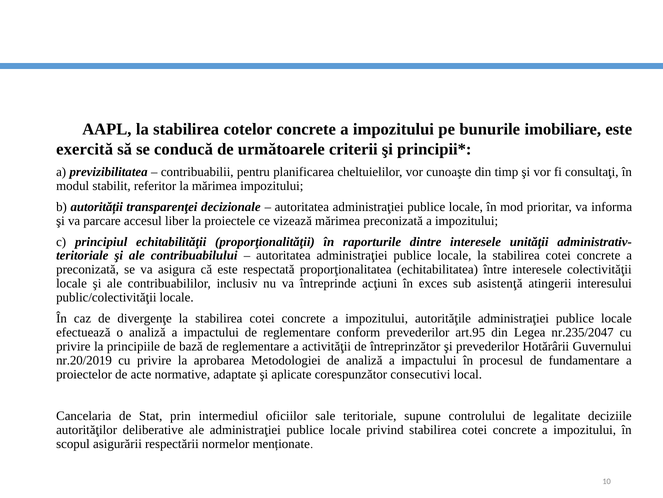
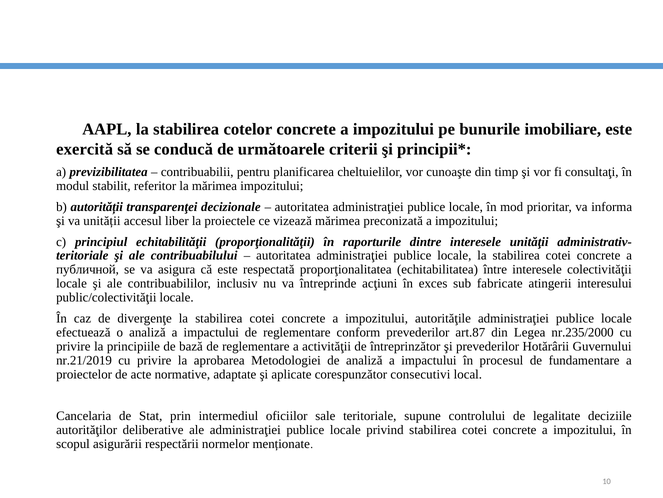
parcare: parcare -> unității (102, 221)
preconizată: preconizată -> публичной (88, 269)
asistenţă: asistenţă -> fabricate (500, 283)
art.95: art.95 -> art.87 (470, 332)
nr.235/2047: nr.235/2047 -> nr.235/2000 (583, 332)
nr.20/2019: nr.20/2019 -> nr.21/2019 (84, 360)
